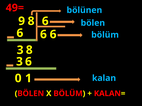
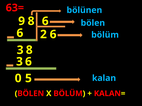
49=: 49= -> 63= (15, 8)
6: 6 -> 2 (43, 35)
1: 1 -> 5 (28, 79)
